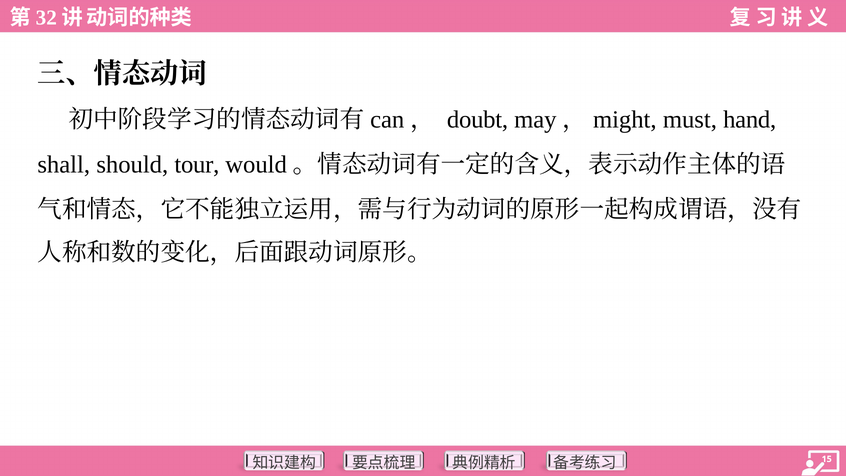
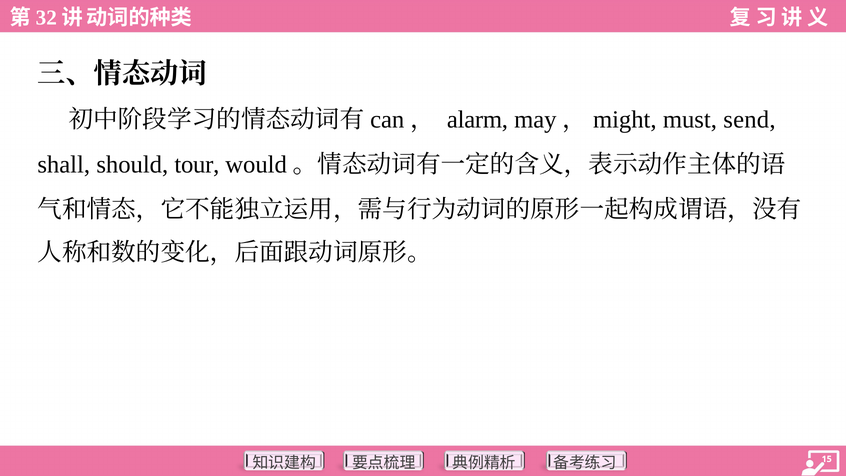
doubt: doubt -> alarm (478, 120)
hand: hand -> send (749, 120)
